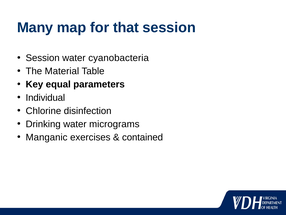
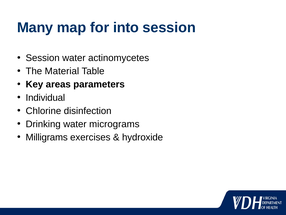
that: that -> into (126, 27)
cyanobacteria: cyanobacteria -> actinomycetes (119, 58)
equal: equal -> areas (58, 84)
Manganic: Manganic -> Milligrams (47, 137)
contained: contained -> hydroxide (143, 137)
